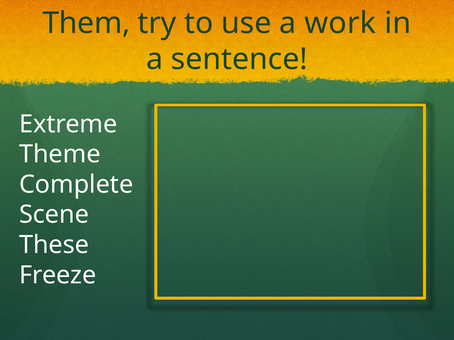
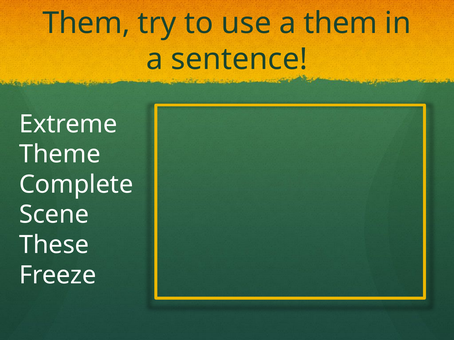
a work: work -> them (341, 23)
